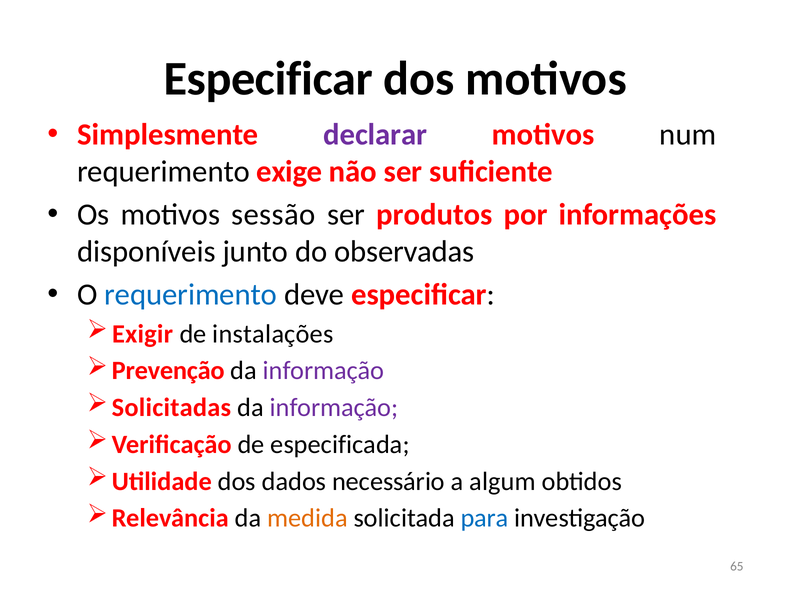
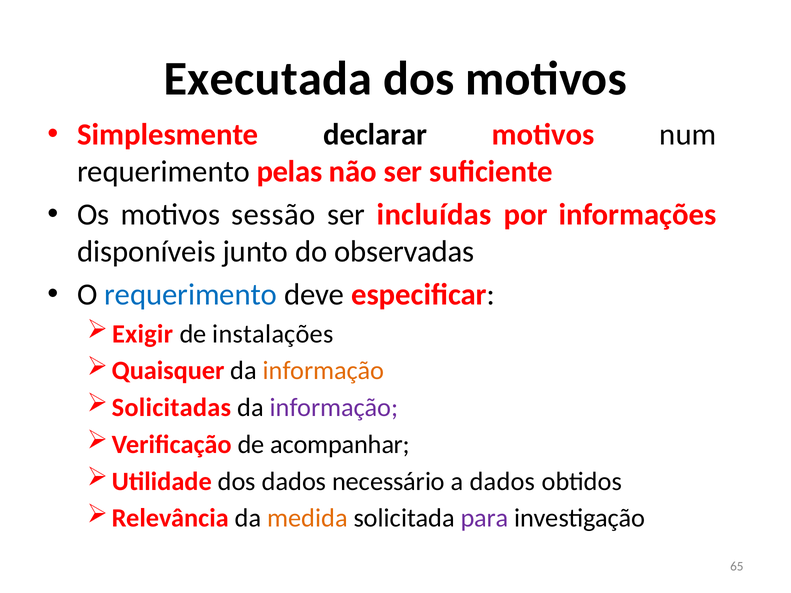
Especificar: Especificar -> Executada (268, 79)
declarar colour: purple -> black (375, 135)
exige: exige -> pelas (289, 172)
produtos: produtos -> incluídas (434, 215)
Prevenção: Prevenção -> Quaisquer (168, 371)
informação colour: purple -> orange (324, 371)
especificada: especificada -> acompanhar (340, 445)
a algum: algum -> dados (502, 482)
para colour: blue -> purple (485, 518)
